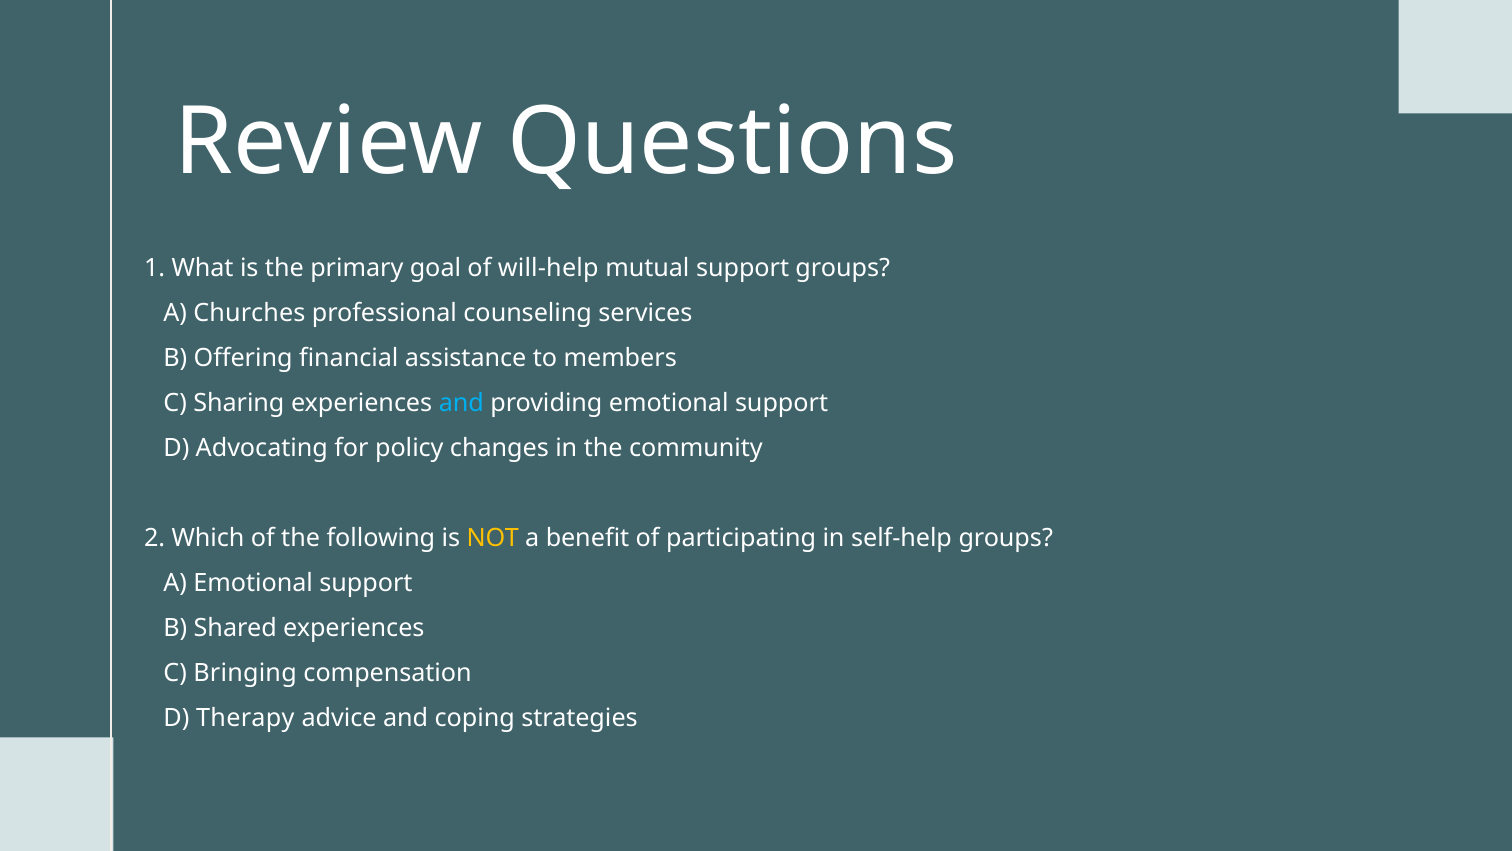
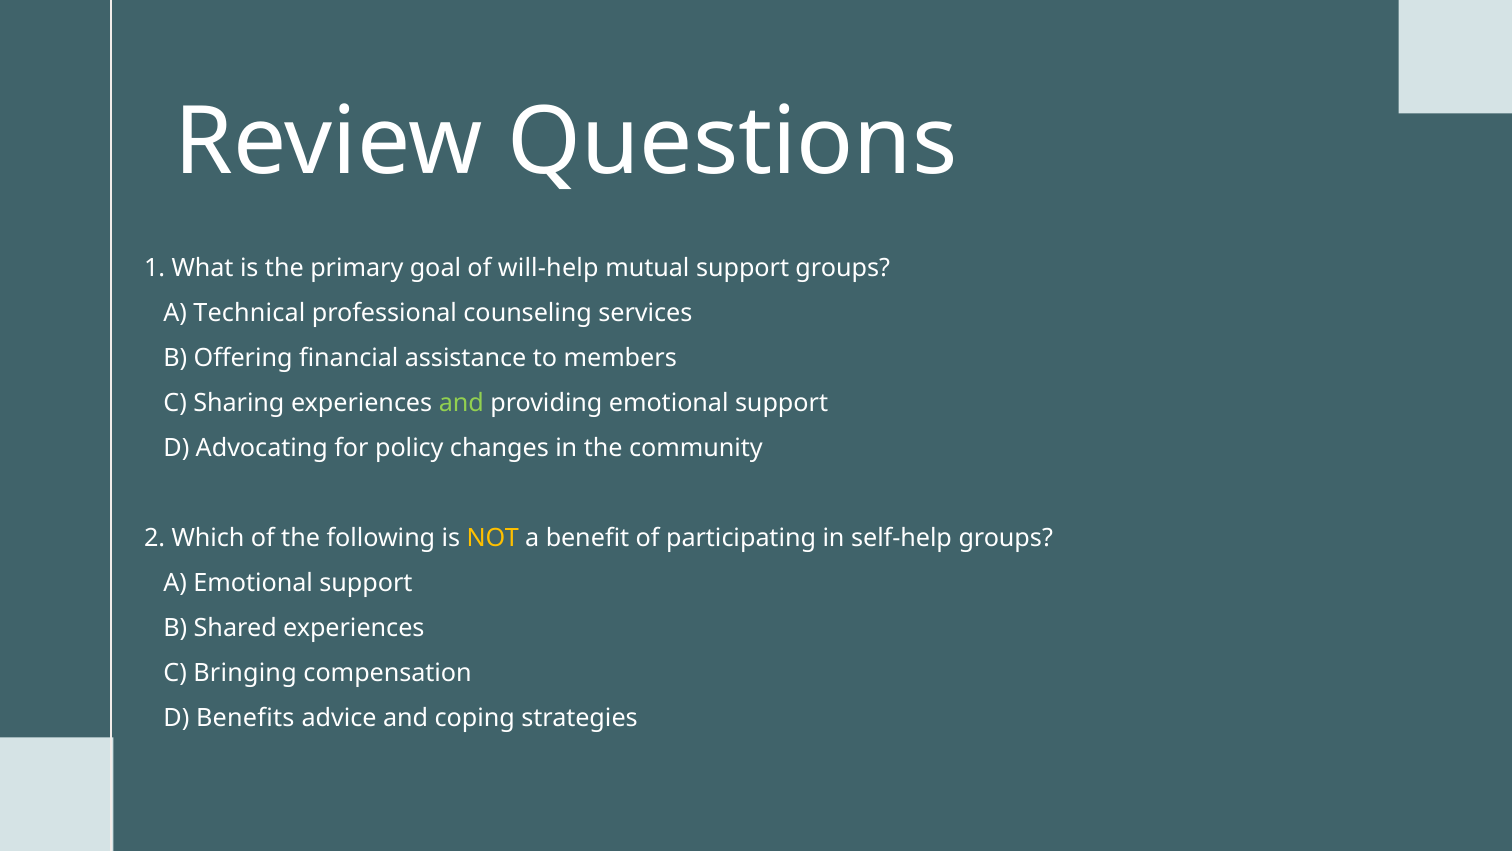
Churches: Churches -> Technical (249, 313)
and colour: light blue -> light green (461, 403)
Therapy: Therapy -> Benefits (245, 718)
